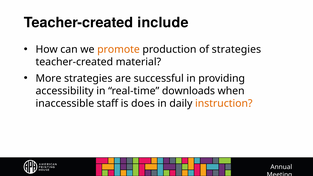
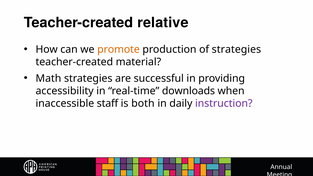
include: include -> relative (163, 23)
More: More -> Math (48, 78)
does: does -> both (143, 103)
instruction colour: orange -> purple (224, 103)
